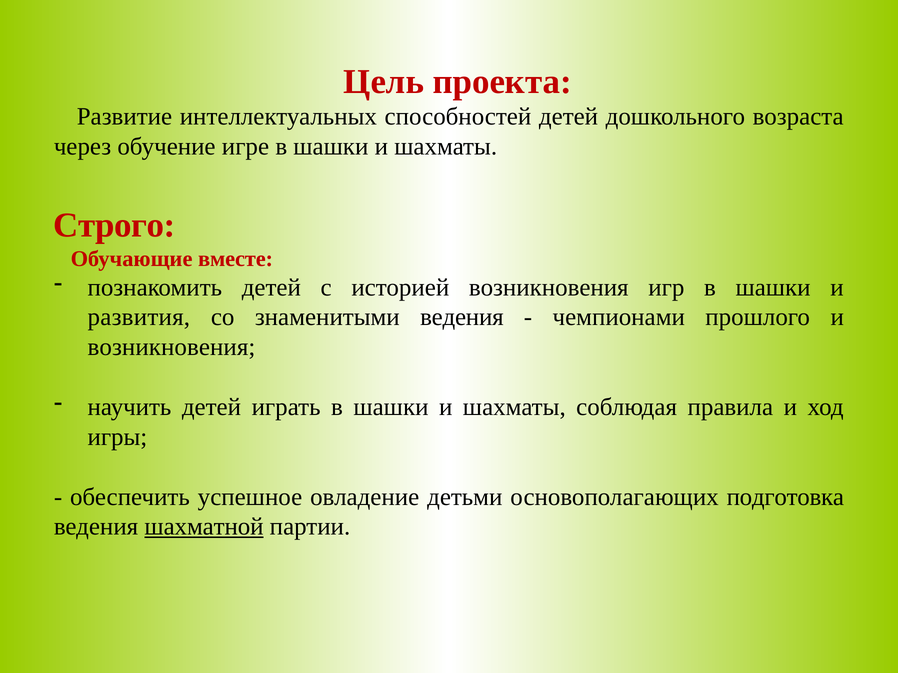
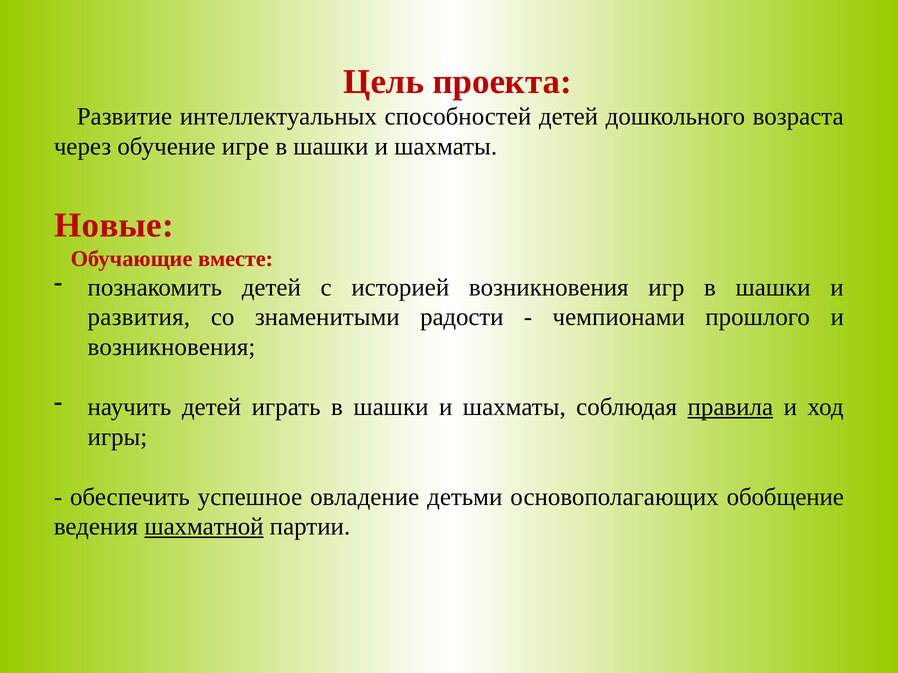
Строго: Строго -> Новые (114, 225)
знаменитыми ведения: ведения -> радости (462, 317)
правила underline: none -> present (730, 407)
подготовка: подготовка -> обобщение (785, 497)
